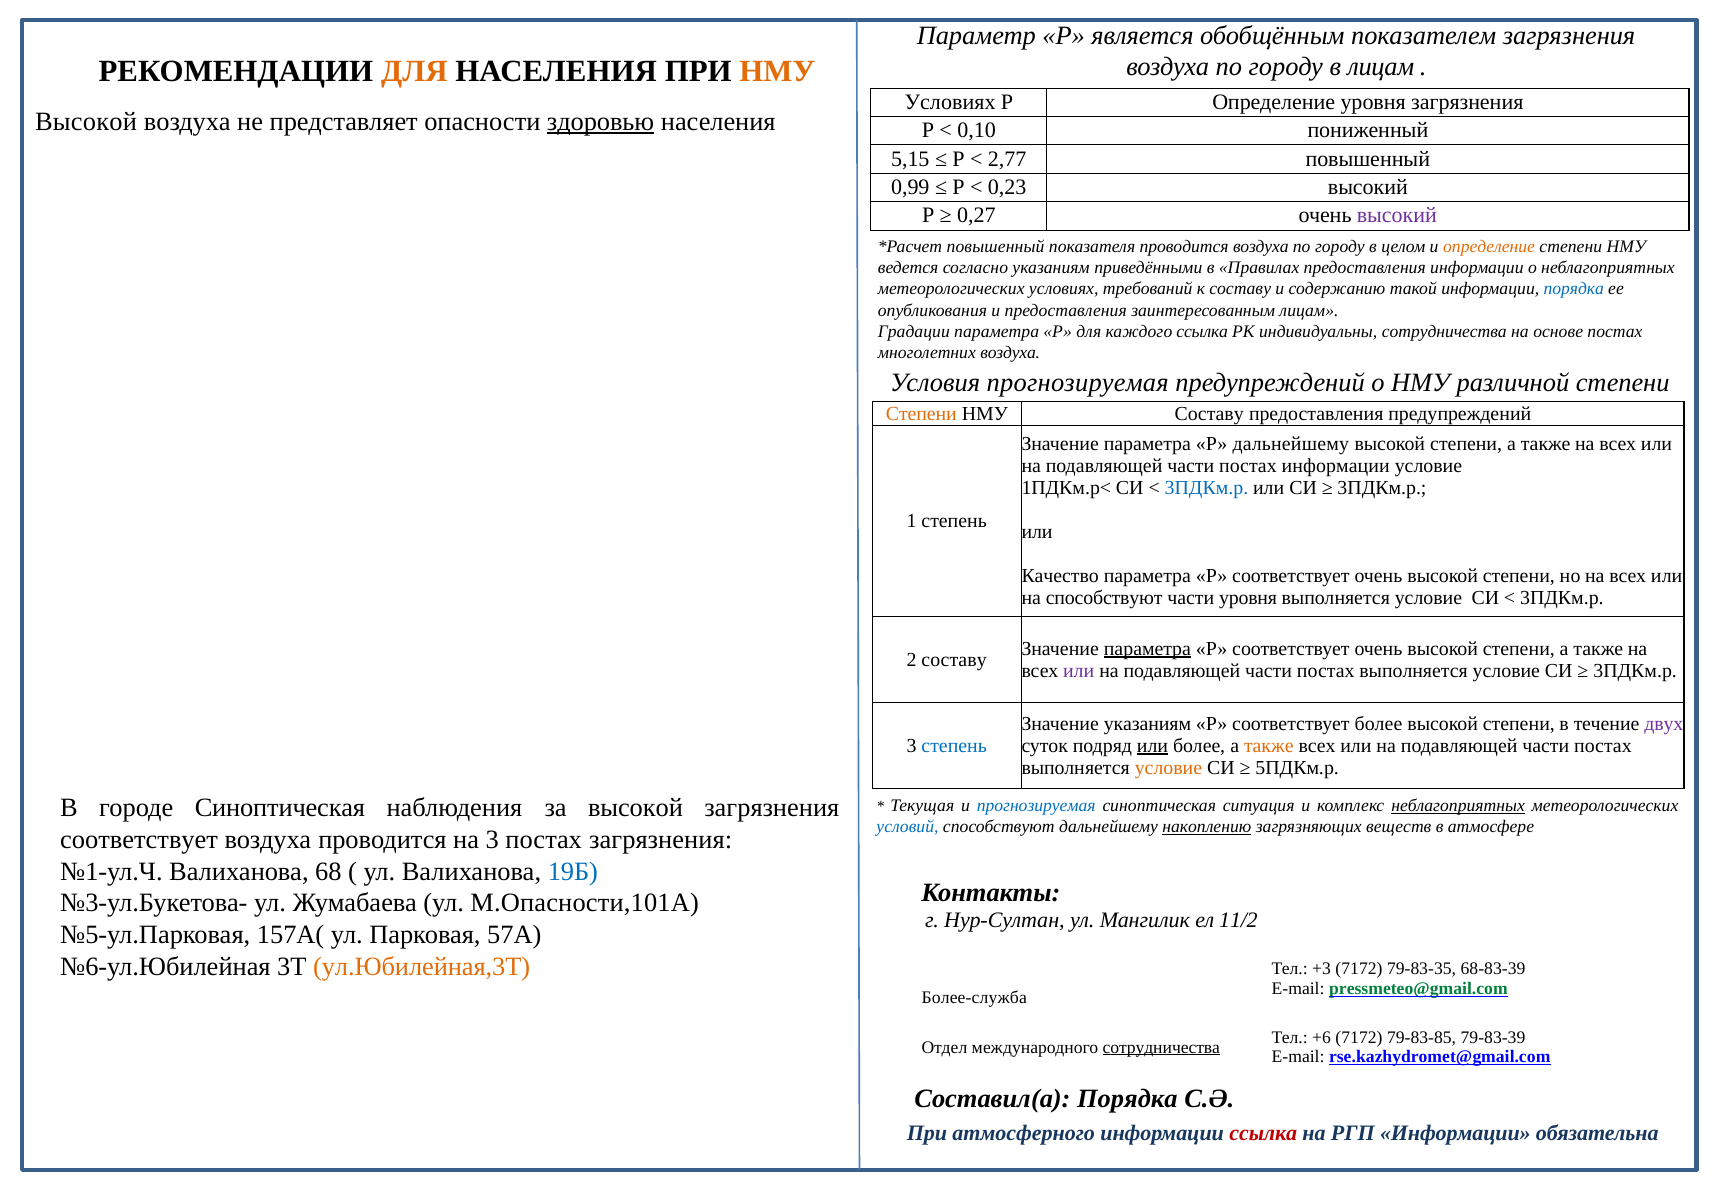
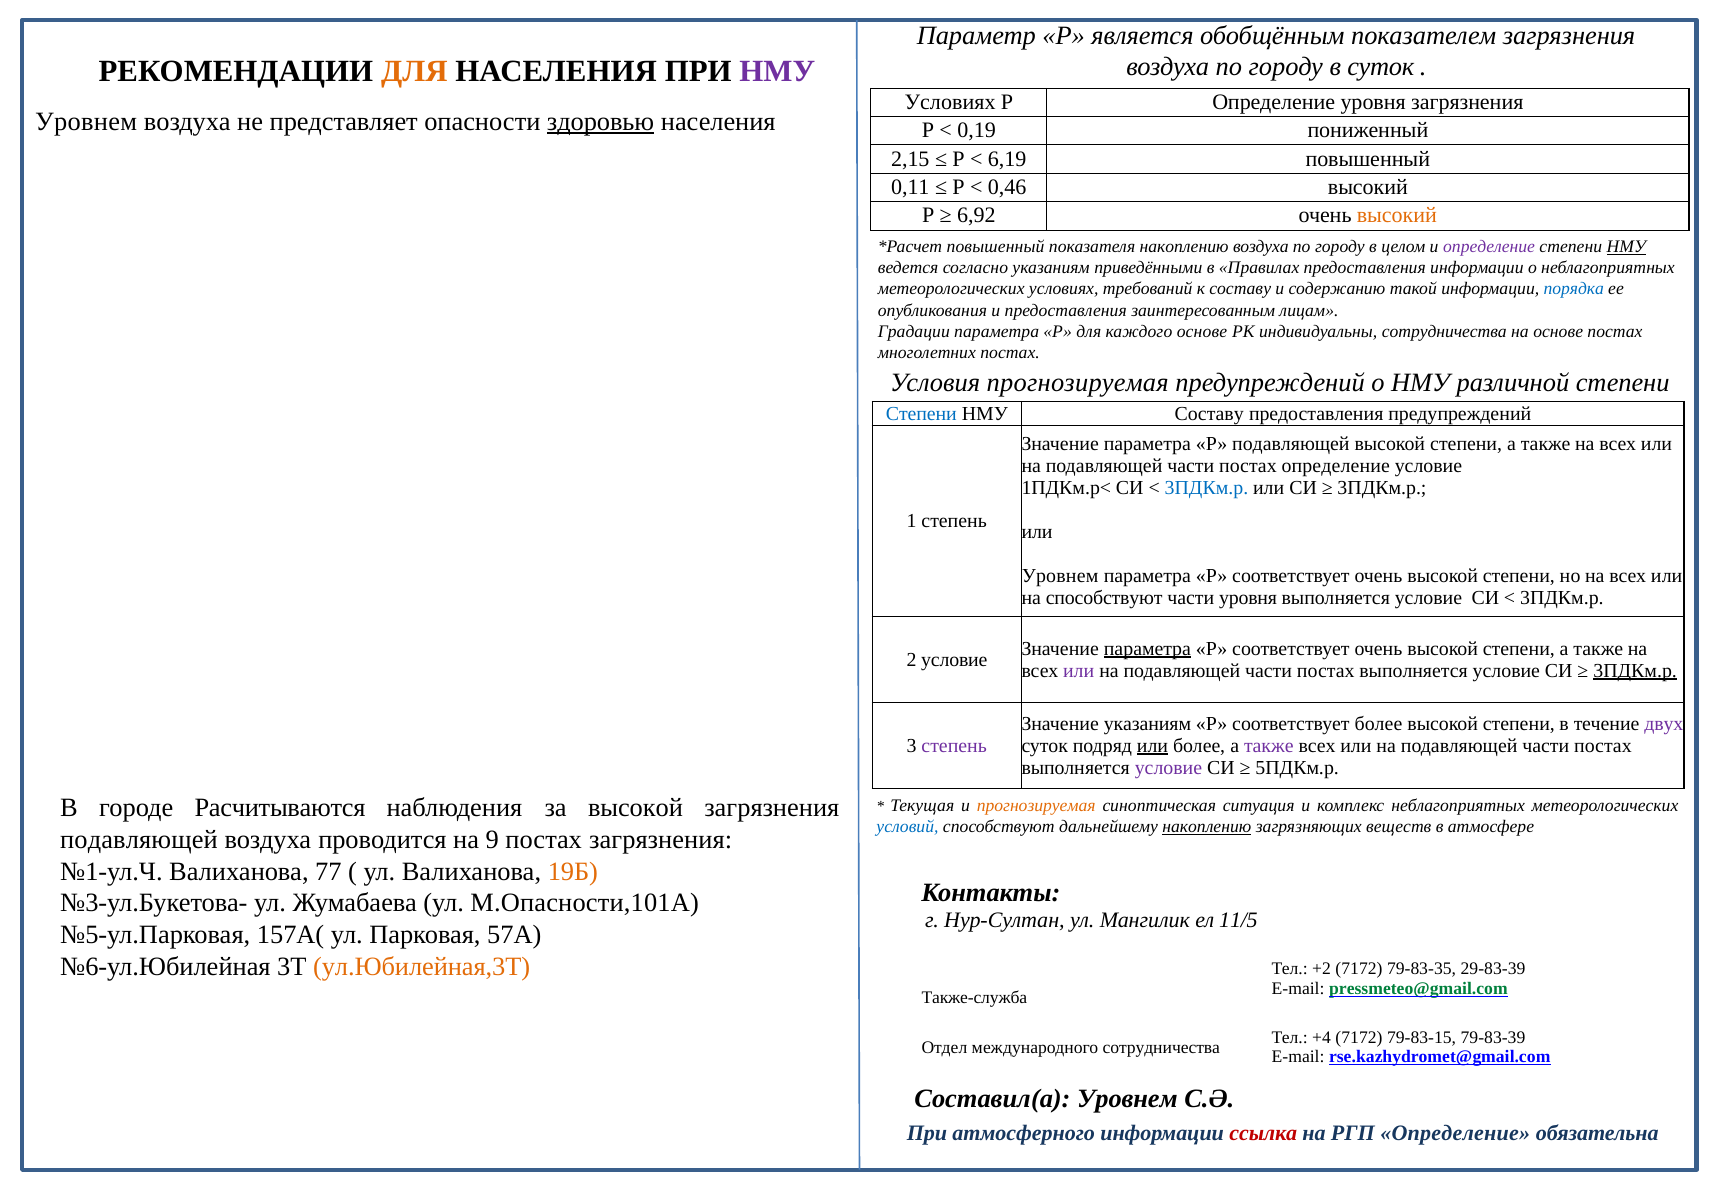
в лицам: лицам -> суток (1381, 67)
НМУ colour: orange -> purple (777, 71)
Высокой: Высокой -> Уровнем (86, 122)
0,10: 0,10 -> 0,19 (977, 131)
5,15: 5,15 -> 2,15 (910, 159)
2,77: 2,77 -> 6,19 (1007, 159)
0,99: 0,99 -> 0,11 (910, 187)
0,23: 0,23 -> 0,46 (1007, 187)
0,27: 0,27 -> 6,92 (976, 216)
высокий colour: purple -> orange (1397, 216)
показателя проводится: проводится -> накоплению (1184, 247)
определение colour: orange -> purple (1489, 247)
НМУ underline: none -> present (1626, 247)
каждого ссылка: ссылка -> основе (1202, 331)
многолетних воздуха: воздуха -> постах (1010, 353)
Степени colour: orange -> blue (921, 414)
Р дальнейшему: дальнейшему -> подавляющей (1291, 444)
постах информации: информации -> определение (1336, 466)
Качество: Качество -> Уровнем (1060, 576)
2 составу: составу -> условие (954, 660)
3ПДКм.р underline: none -> present (1635, 671)
степень colour: blue -> purple (954, 746)
также colour: orange -> purple (1269, 746)
условие colour: orange -> purple (1168, 768)
городе Синоптическая: Синоптическая -> Расчитываются (280, 808)
прогнозируемая colour: blue -> orange (1036, 806)
неблагоприятных underline: present -> none (1458, 806)
соответствует: соответствует -> подавляющей (139, 840)
на 3: 3 -> 9 (492, 840)
68: 68 -> 77 (328, 871)
19Б colour: blue -> orange (573, 871)
11/2: 11/2 -> 11/5 (1238, 920)
+3: +3 -> +2 (1321, 969)
68-83-39: 68-83-39 -> 29-83-39 (1493, 969)
Более-служба: Более-служба -> Также-служба (974, 998)
+6: +6 -> +4 (1321, 1038)
79-83-85: 79-83-85 -> 79-83-15 (1422, 1038)
сотрудничества underline: present -> none (1161, 1047)
Составил(а Порядка: Порядка -> Уровнем (1127, 1099)
РГП Информации: Информации -> Определение (1455, 1133)
